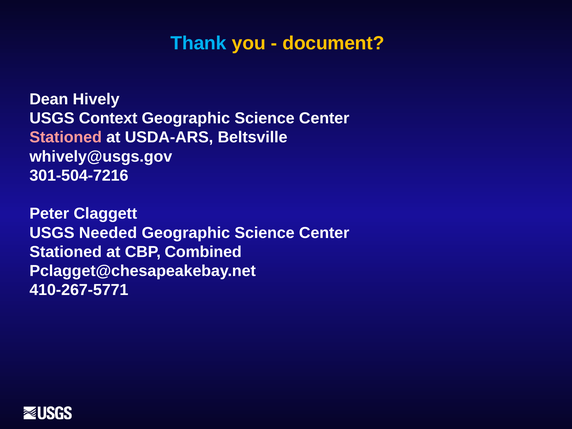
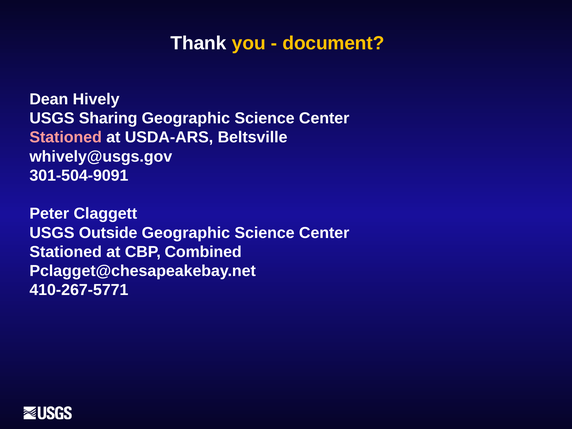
Thank colour: light blue -> white (198, 43)
Context: Context -> Sharing (108, 118)
301-504-7216: 301-504-7216 -> 301-504-9091 (79, 176)
Needed: Needed -> Outside (108, 233)
